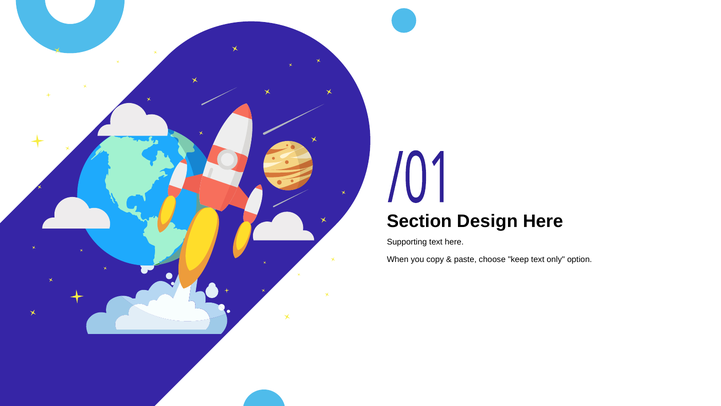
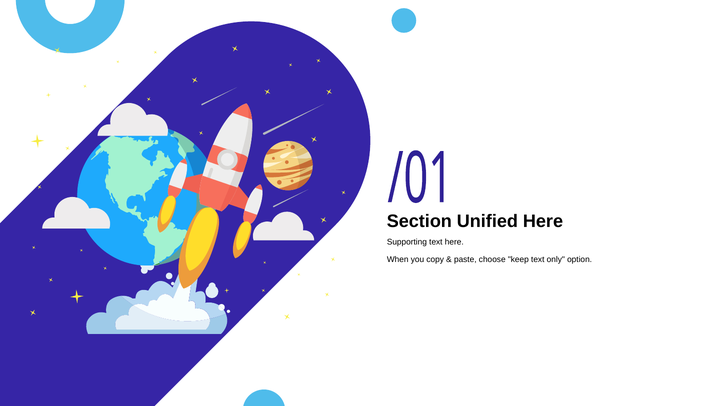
Design: Design -> Unified (487, 221)
